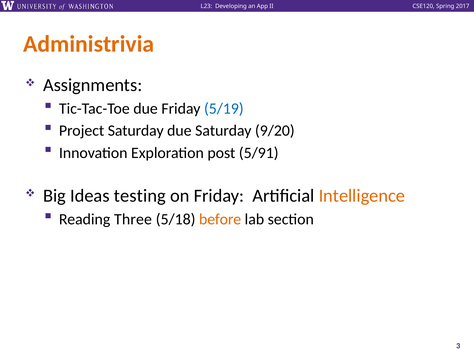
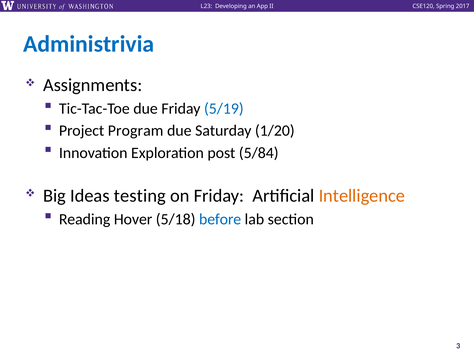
Administrivia colour: orange -> blue (89, 44)
Project Saturday: Saturday -> Program (136, 131)
9/20: 9/20 -> 1/20 (275, 131)
5/91: 5/91 -> 5/84 (259, 153)
Three: Three -> Hover (133, 219)
before colour: orange -> blue (220, 219)
